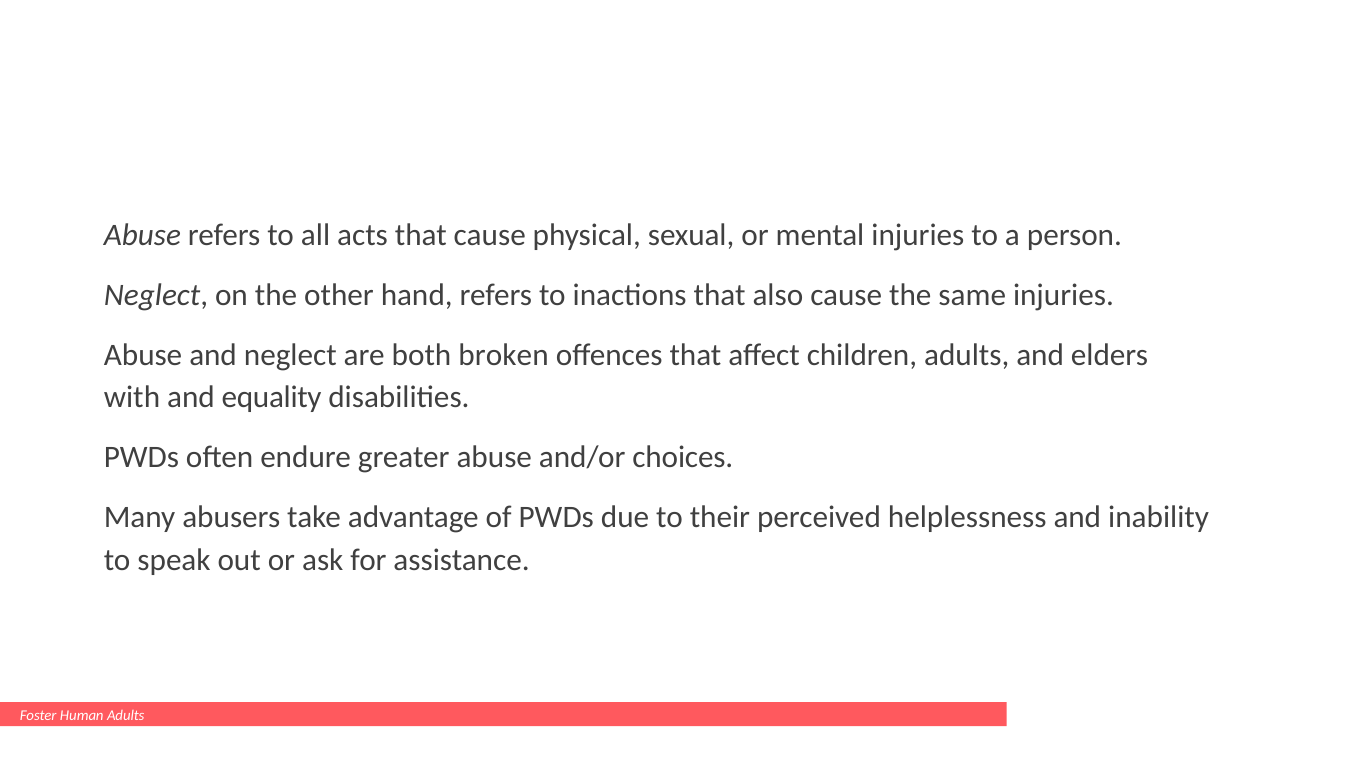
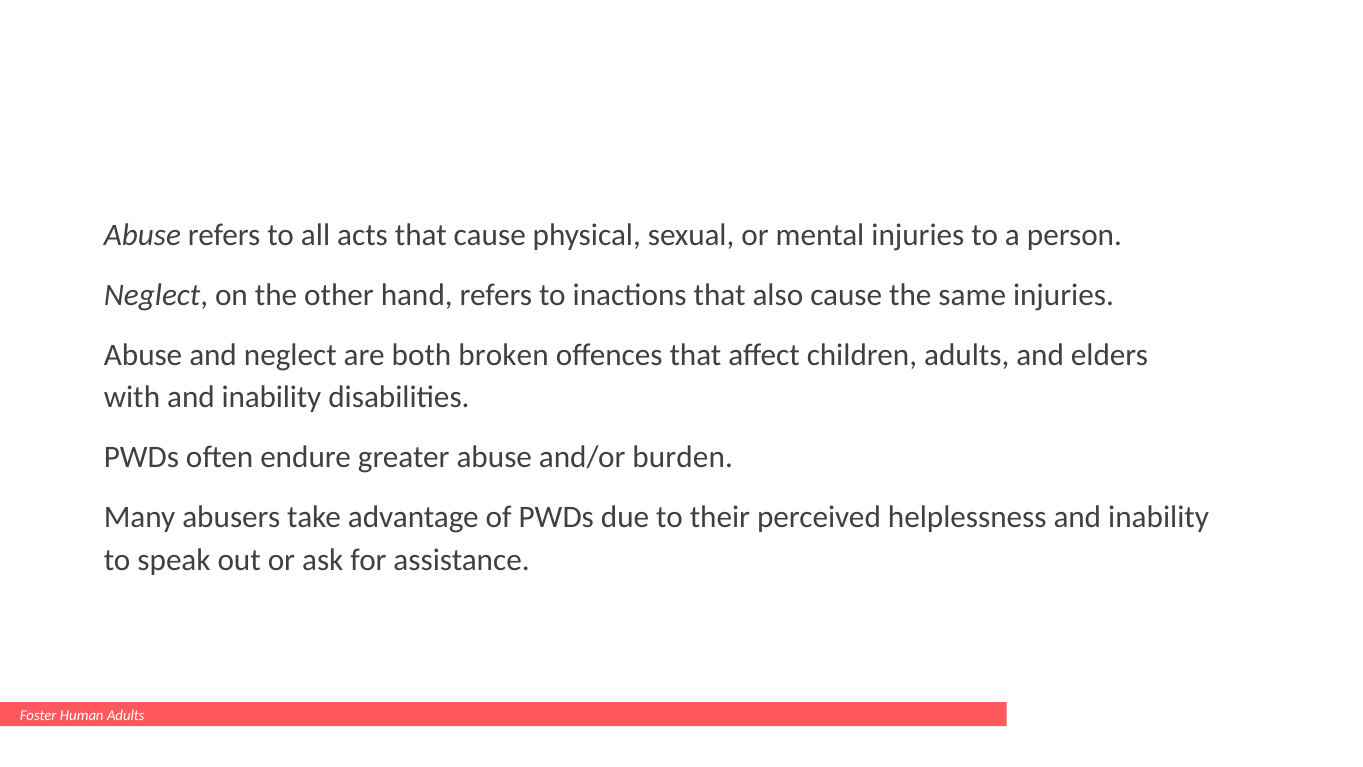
with and equality: equality -> inability (272, 397)
choices: choices -> burden (683, 457)
